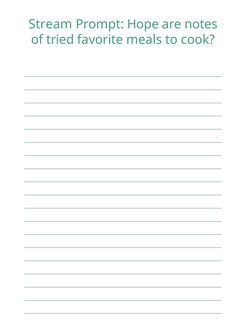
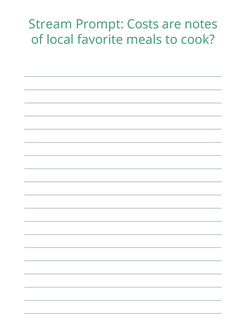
Hope: Hope -> Costs (143, 24)
tried: tried -> local (60, 40)
